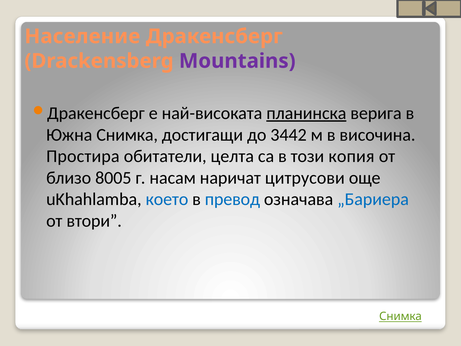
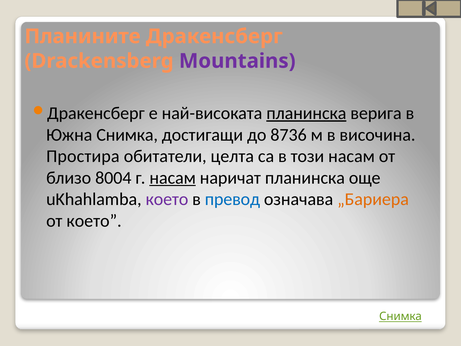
Население: Население -> Планините (83, 36)
3442: 3442 -> 8736 (289, 135)
този копия: копия -> насам (352, 156)
8005: 8005 -> 8004 (113, 178)
насам underline: none -> present (173, 178)
наричат цитрусови: цитрусови -> планинска (305, 178)
което colour: blue -> purple (167, 199)
„Бариера colour: blue -> orange (373, 199)
от втори: втори -> което (94, 221)
